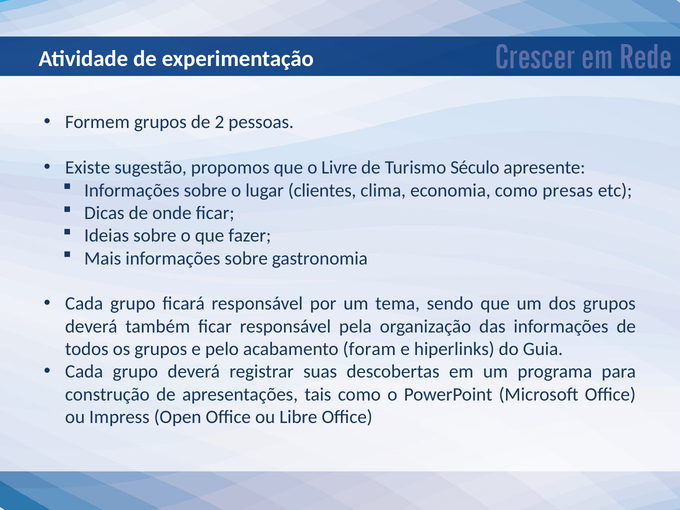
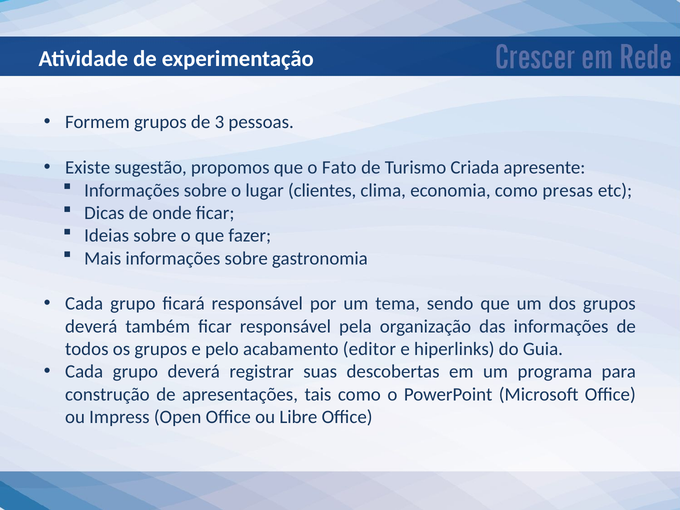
2: 2 -> 3 (219, 122)
Livre: Livre -> Fato (339, 168)
Século: Século -> Criada (475, 168)
foram: foram -> editor (369, 349)
